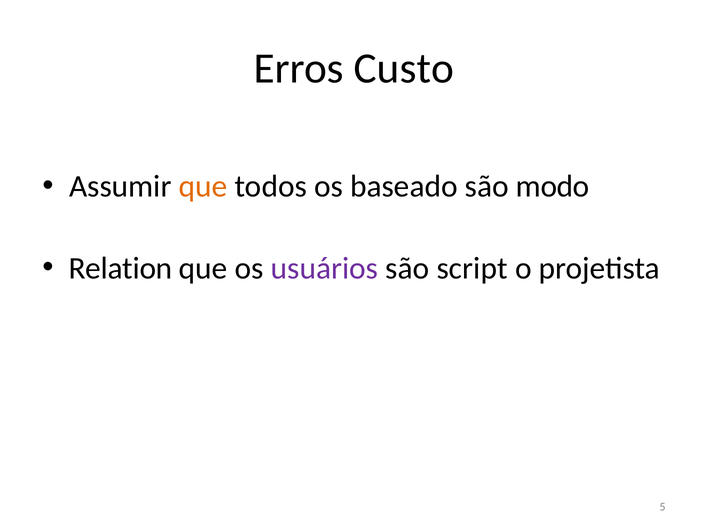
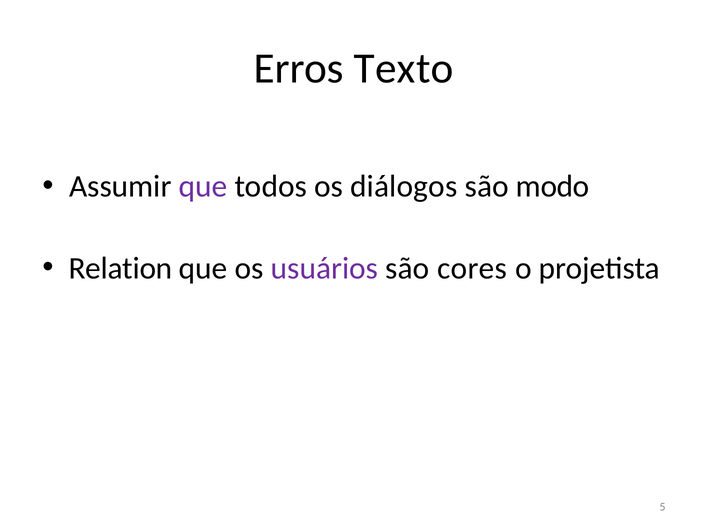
Custo: Custo -> Texto (404, 69)
que colour: orange -> purple (203, 186)
baseado: baseado -> diálogos (404, 186)
script: script -> cores (472, 268)
